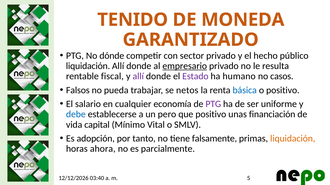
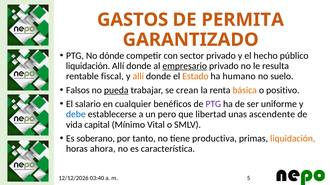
TENIDO: TENIDO -> GASTOS (133, 20)
MONEDA: MONEDA -> PERMITA (243, 20)
allí colour: purple -> orange (138, 77)
Estado colour: purple -> orange (195, 77)
casos: casos -> suelo (282, 77)
pueda underline: none -> present (116, 90)
netos: netos -> crean (187, 90)
básica colour: blue -> orange (245, 90)
economía: economía -> benéficos (172, 104)
que positivo: positivo -> libertad (211, 115)
financiación: financiación -> ascendente (272, 115)
adopción: adopción -> soberano (96, 139)
falsamente: falsamente -> productiva (214, 139)
parcialmente: parcialmente -> característica (168, 149)
